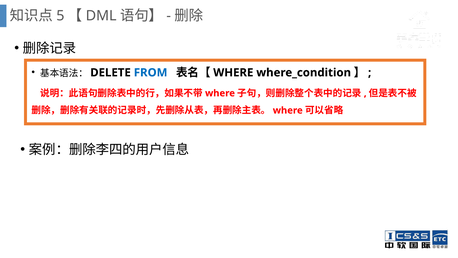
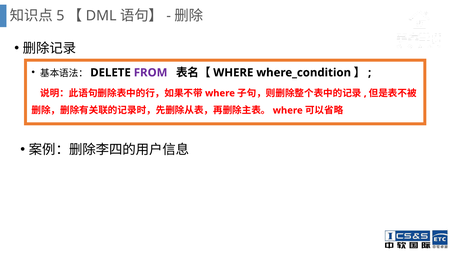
FROM colour: blue -> purple (151, 73)
